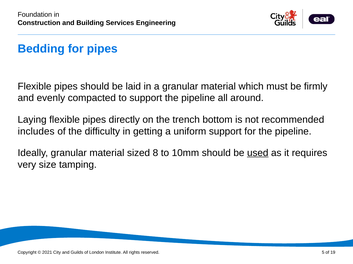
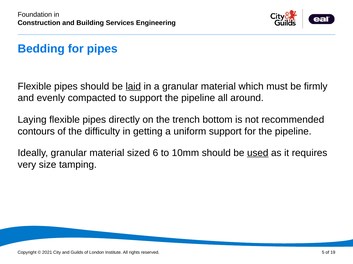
laid underline: none -> present (133, 87)
includes: includes -> contours (36, 132)
8: 8 -> 6 (155, 153)
